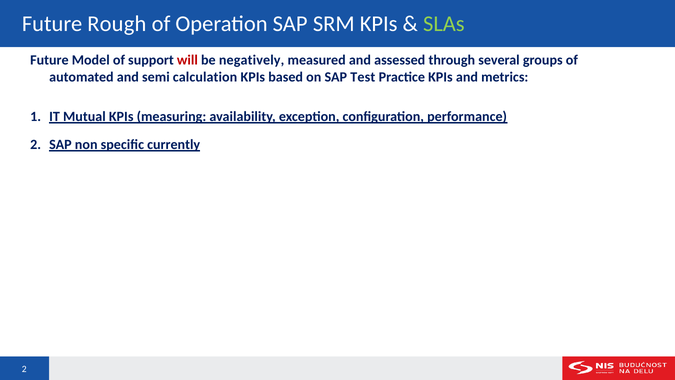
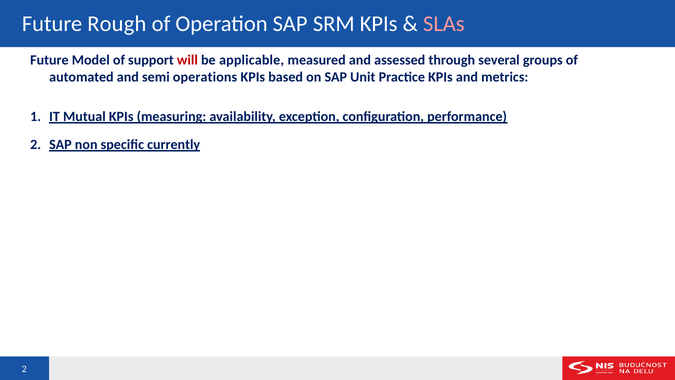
SLAs colour: light green -> pink (444, 24)
negatively: negatively -> applicable (252, 60)
calculation: calculation -> operations (205, 77)
Test: Test -> Unit (363, 77)
